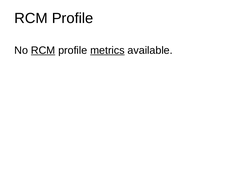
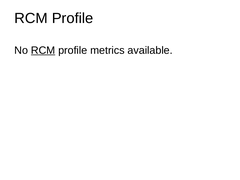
metrics underline: present -> none (107, 50)
